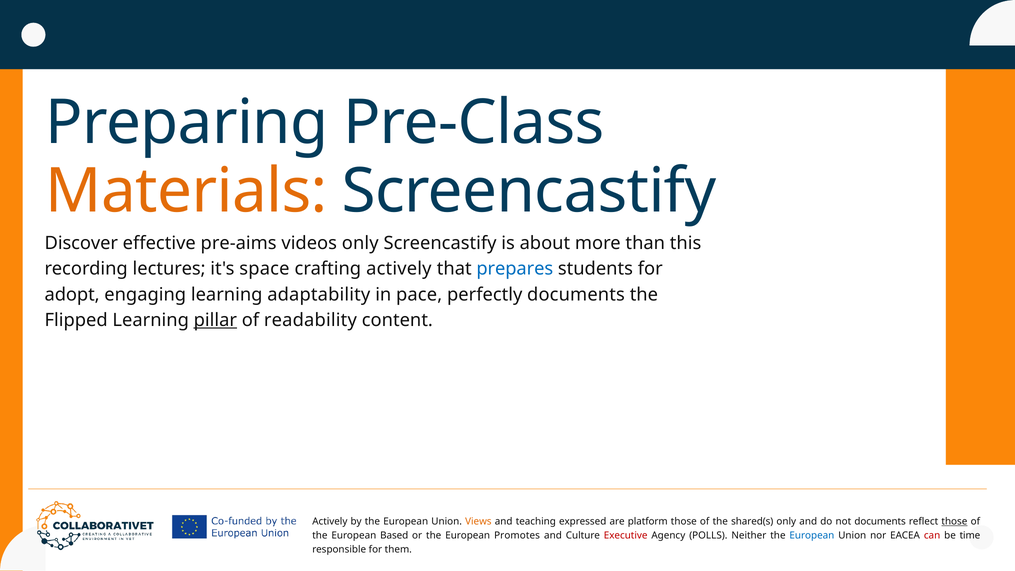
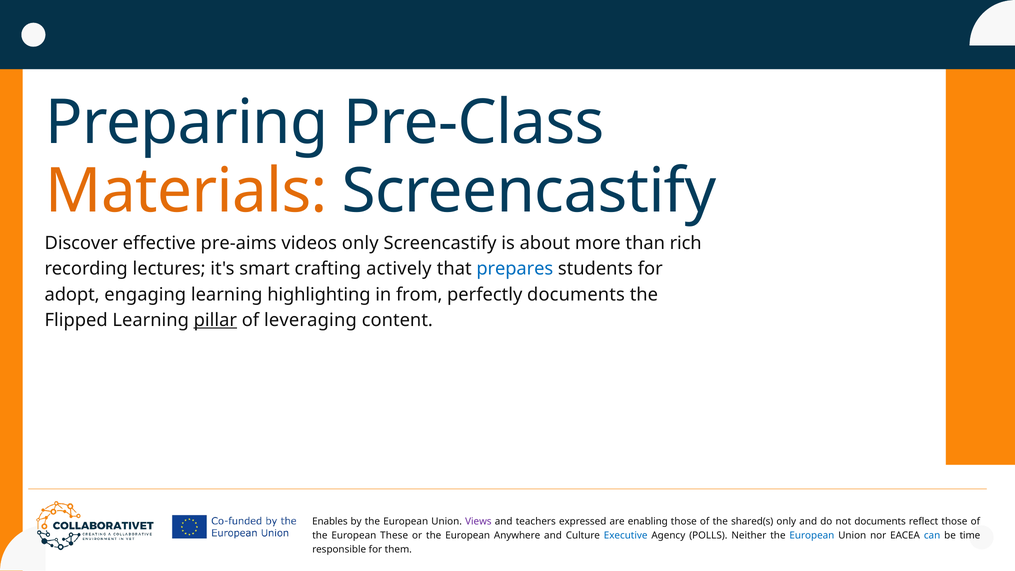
this: this -> rich (686, 243)
space: space -> smart (265, 269)
adaptability: adaptability -> highlighting (319, 294)
pace: pace -> from (419, 294)
readability: readability -> leveraging (310, 320)
Actively: Actively -> Enables (330, 522)
Views colour: orange -> purple (478, 522)
teaching: teaching -> teachers (536, 522)
platform: platform -> enabling (648, 522)
those underline: present -> none (954, 522)
Based: Based -> These (394, 535)
Promotes: Promotes -> Anywhere (517, 535)
Executive colour: red -> blue (626, 535)
can colour: red -> blue (932, 535)
